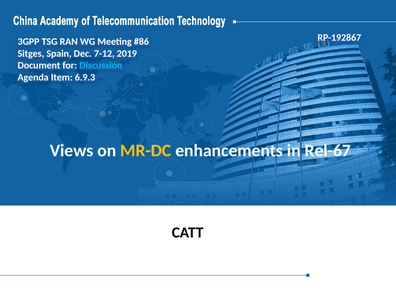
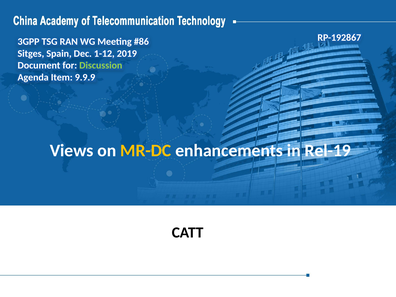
7-12: 7-12 -> 1-12 (104, 54)
Discussion colour: light blue -> light green (101, 65)
6.9.3: 6.9.3 -> 9.9.9 (85, 77)
Rel-67: Rel-67 -> Rel-19 (328, 151)
